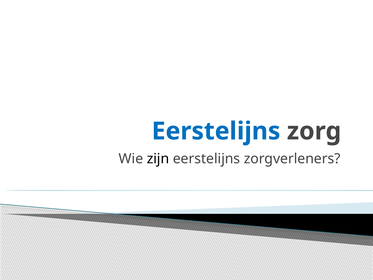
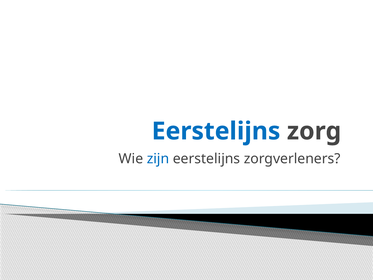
zijn colour: black -> blue (158, 159)
